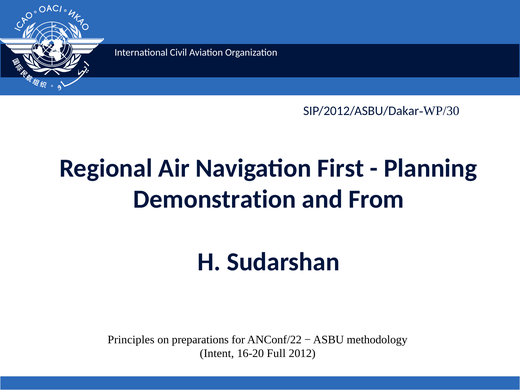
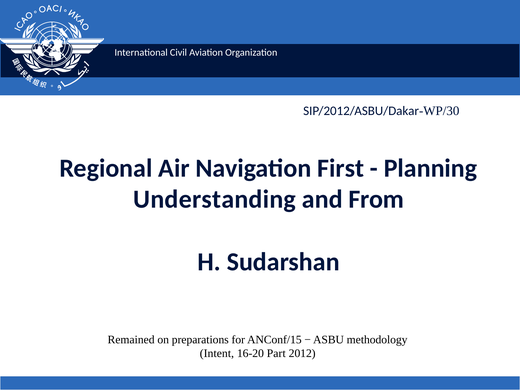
Demonstration: Demonstration -> Understanding (215, 199)
Principles: Principles -> Remained (131, 340)
ANConf/22: ANConf/22 -> ANConf/15 (274, 340)
Full: Full -> Part (276, 353)
